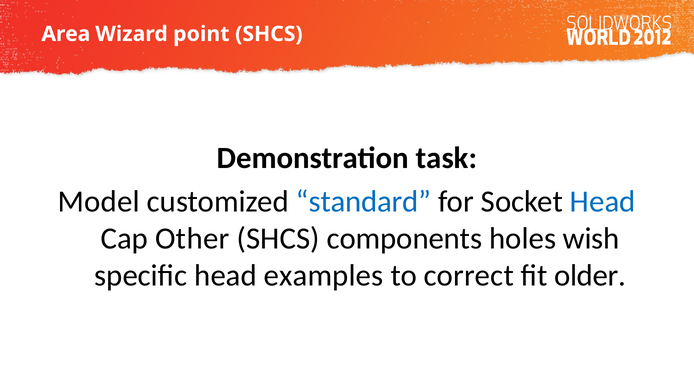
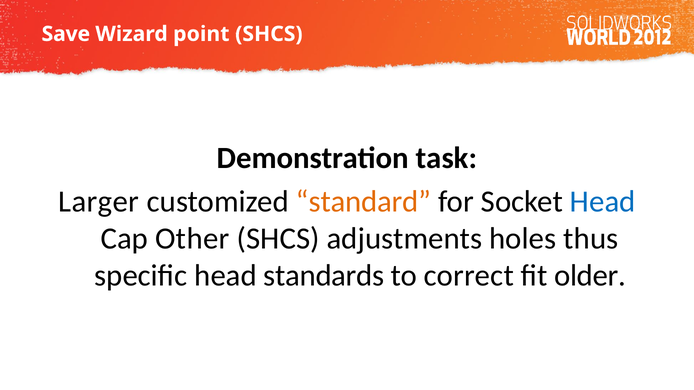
Area: Area -> Save (66, 34)
Model: Model -> Larger (99, 202)
standard colour: blue -> orange (364, 202)
components: components -> adjustments (404, 239)
wish: wish -> thus (591, 239)
examples: examples -> standards (324, 276)
